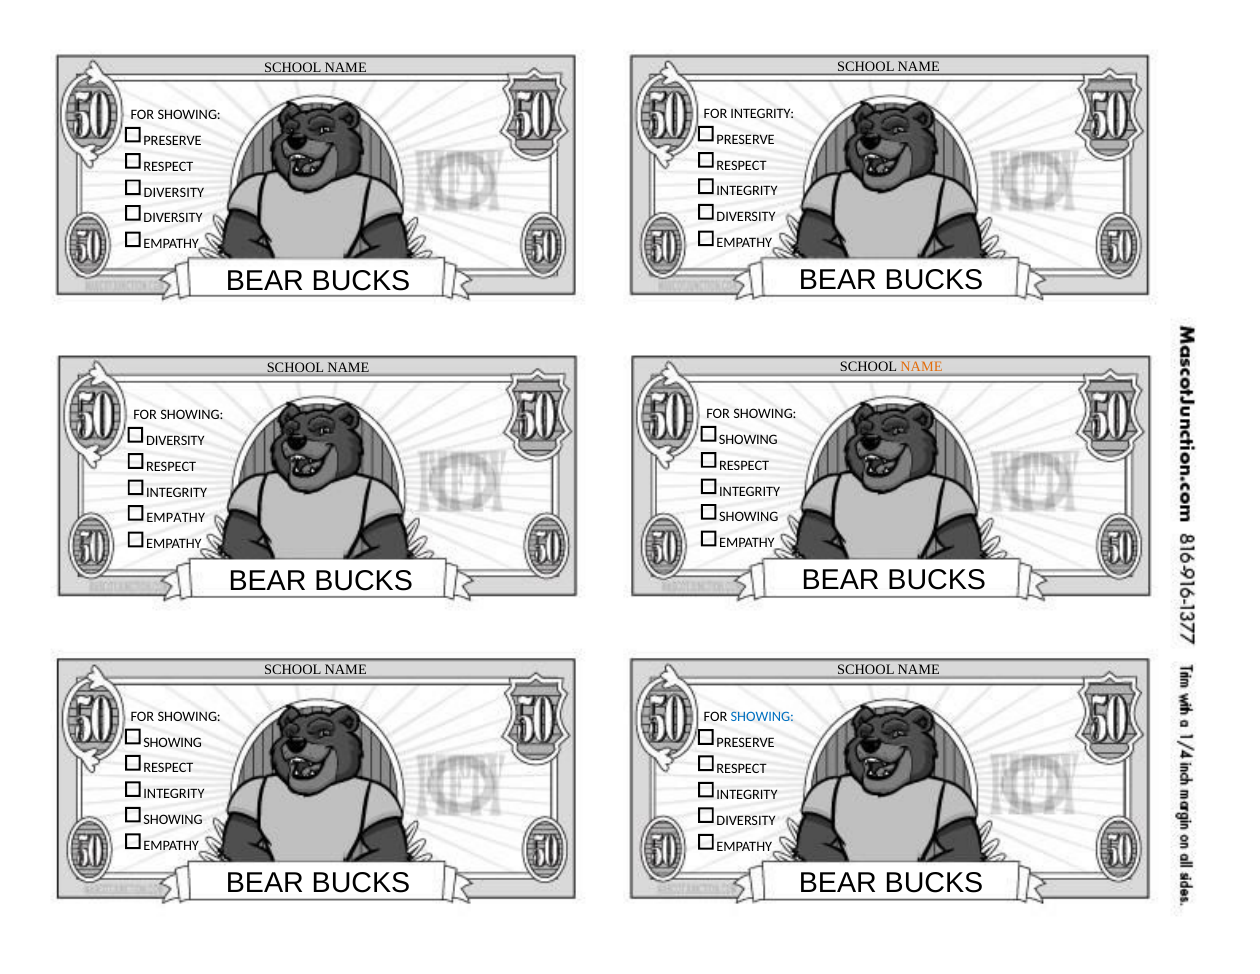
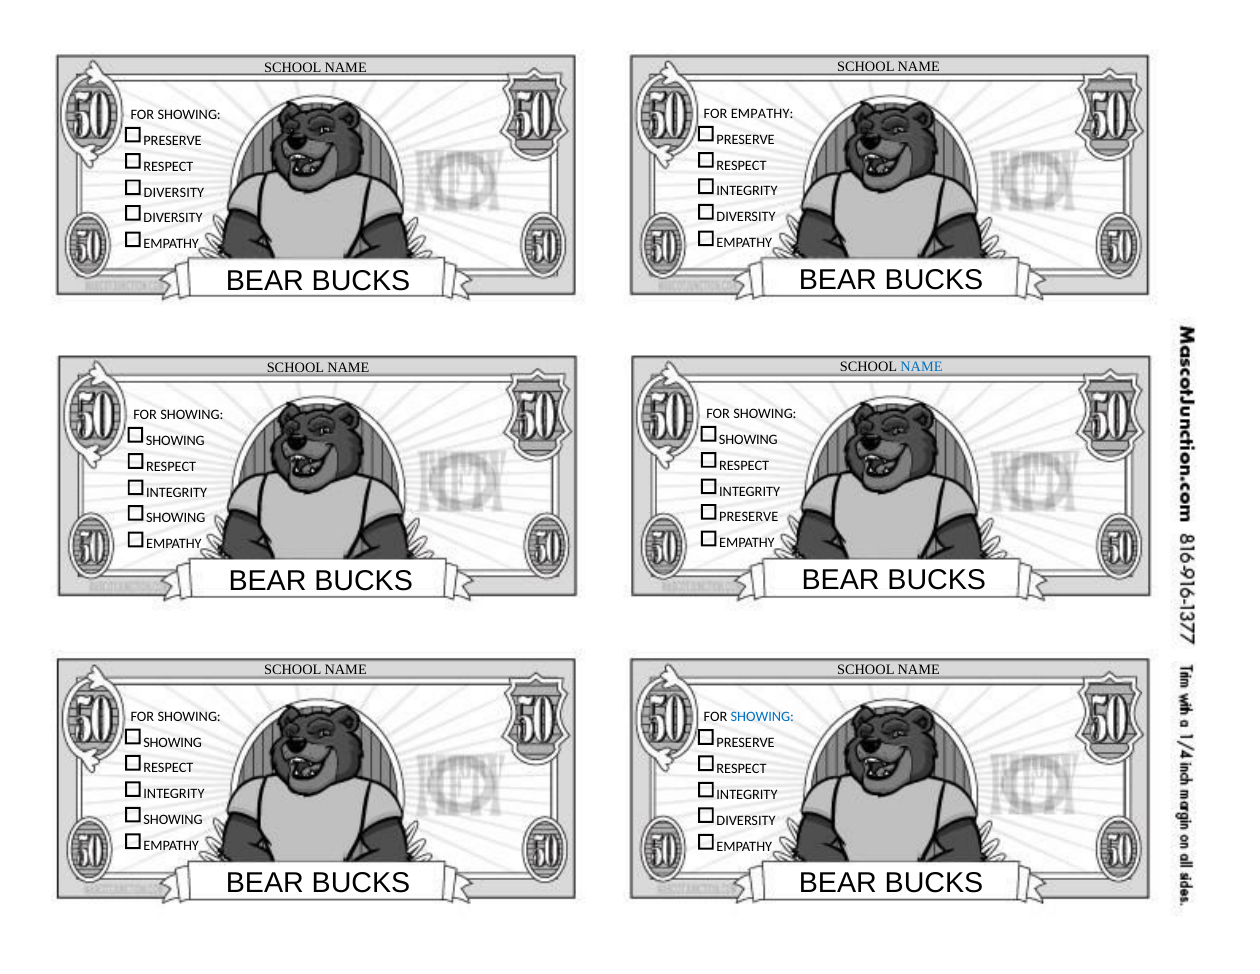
FOR INTEGRITY: INTEGRITY -> EMPATHY (762, 114)
NAME colour: orange -> blue (921, 367)
DIVERSITY: DIVERSITY -> SHOWING (175, 441)
SHOWING: SHOWING -> PRESERVE (749, 517)
EMPATHY: EMPATHY -> SHOWING (176, 518)
